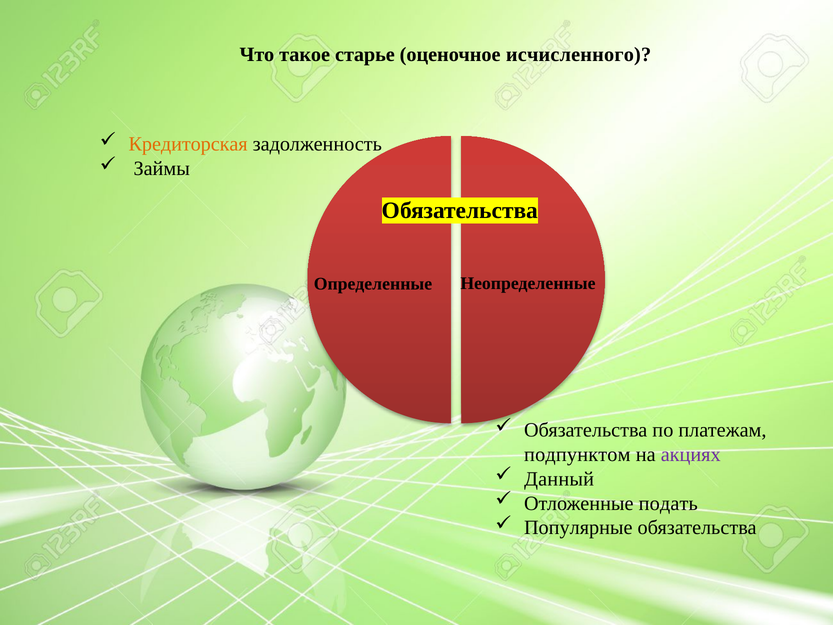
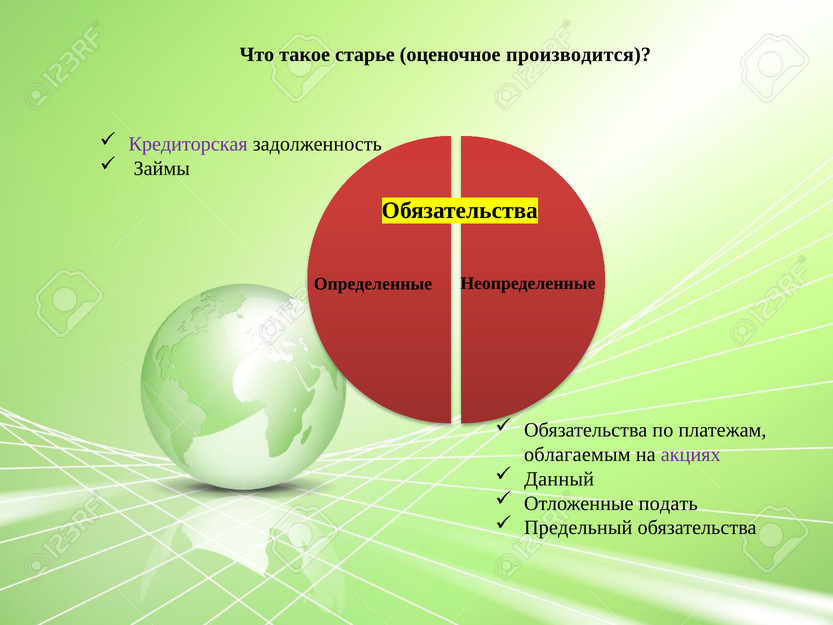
исчисленного: исчисленного -> производится (579, 55)
Кредиторская colour: orange -> purple (188, 144)
подпунктом: подпунктом -> облагаемым (577, 454)
Популярные: Популярные -> Предельный (578, 528)
